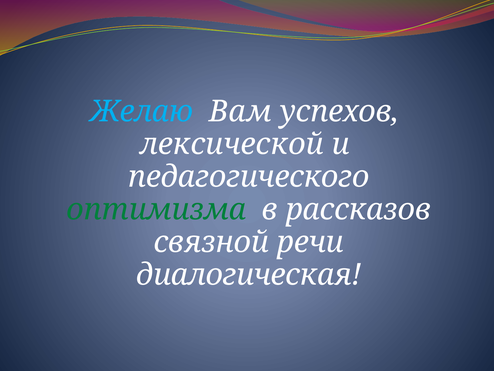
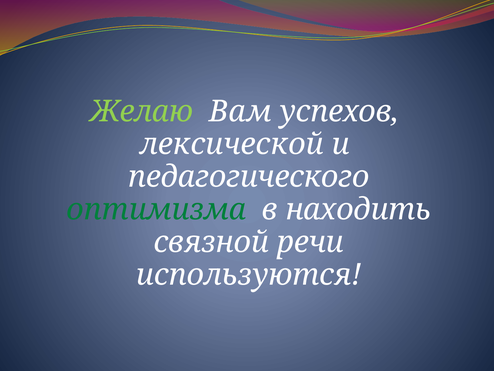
Желаю colour: light blue -> light green (142, 111)
рассказов: рассказов -> находить (358, 209)
диалогическая: диалогическая -> используются (249, 274)
